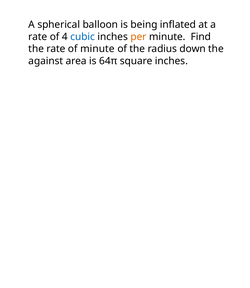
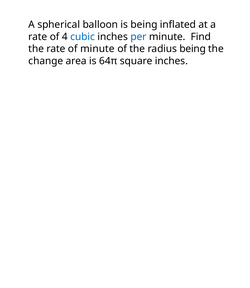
per colour: orange -> blue (138, 37)
radius down: down -> being (193, 49)
against: against -> change (46, 61)
